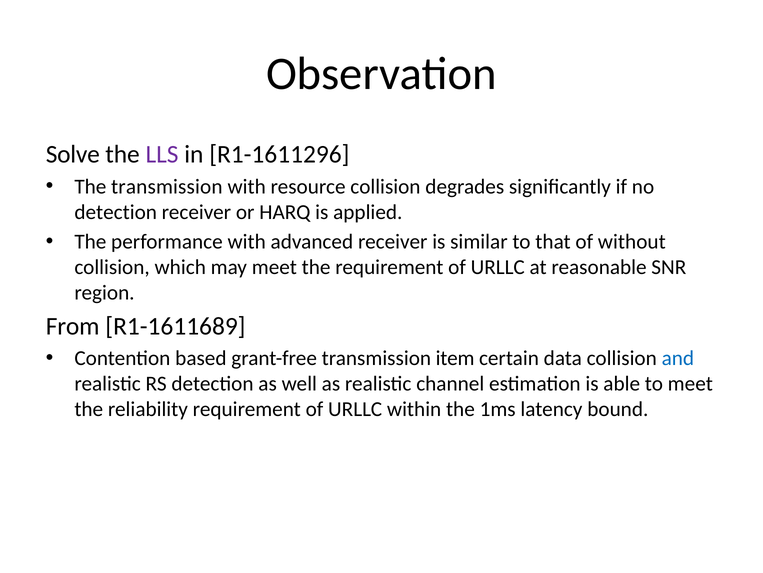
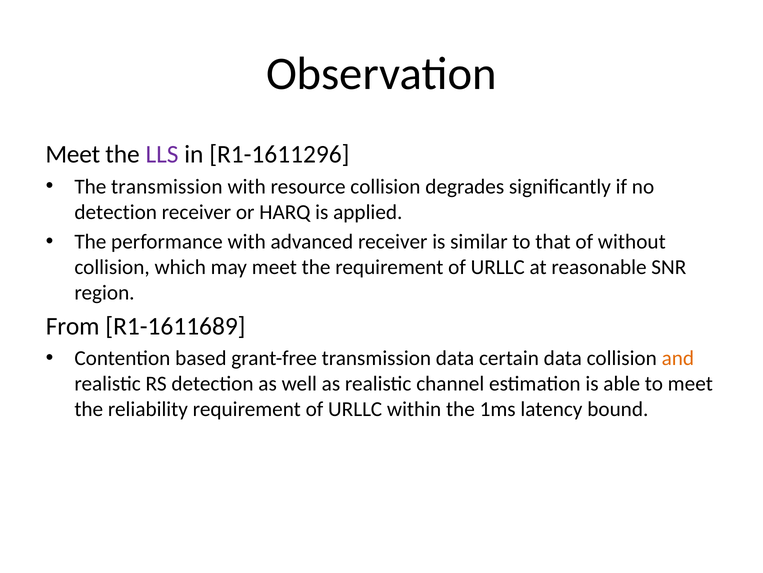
Solve: Solve -> Meet (73, 154)
transmission item: item -> data (455, 358)
and colour: blue -> orange (678, 358)
